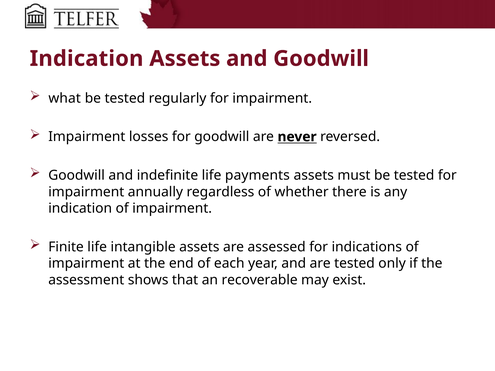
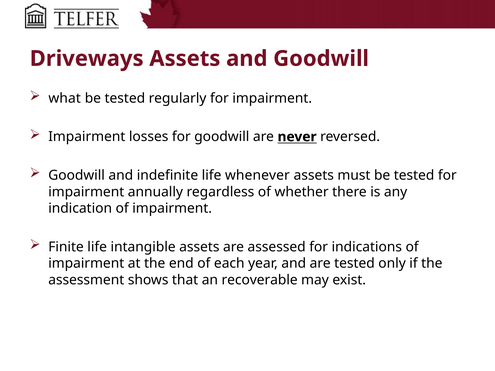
Indication: Indication -> Driveways (87, 59)
payments: payments -> whenever (257, 175)
